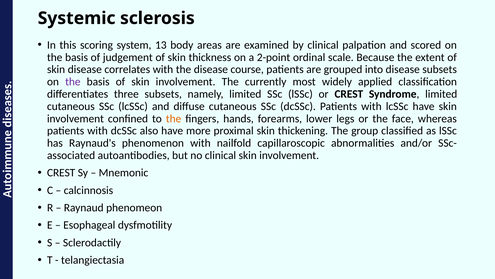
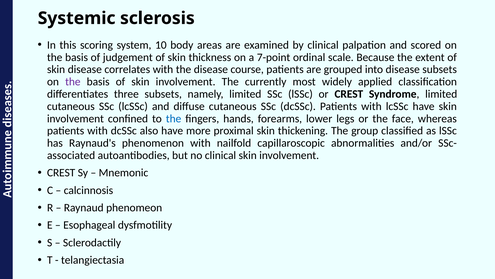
13: 13 -> 10 (161, 45)
2-point: 2-point -> 7-point (274, 57)
the colour: orange -> blue (174, 118)
